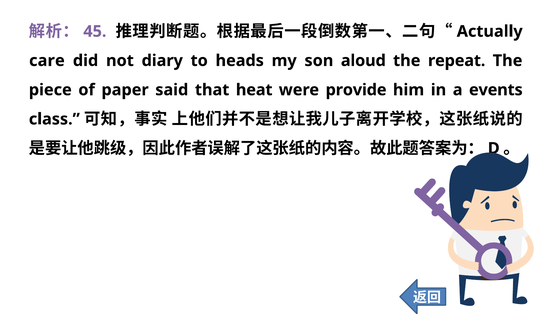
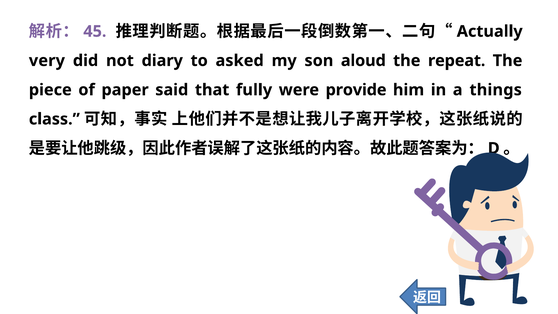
care: care -> very (47, 61)
heads: heads -> asked (240, 61)
heat: heat -> fully (254, 90)
events: events -> things (496, 90)
